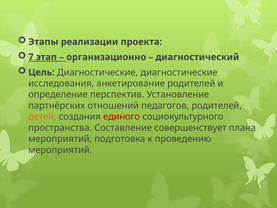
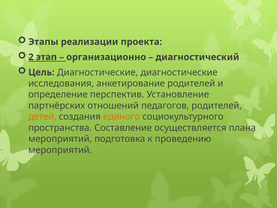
7: 7 -> 2 (31, 57)
единого colour: red -> orange (122, 117)
совершенствует: совершенствует -> осуществляется (190, 128)
